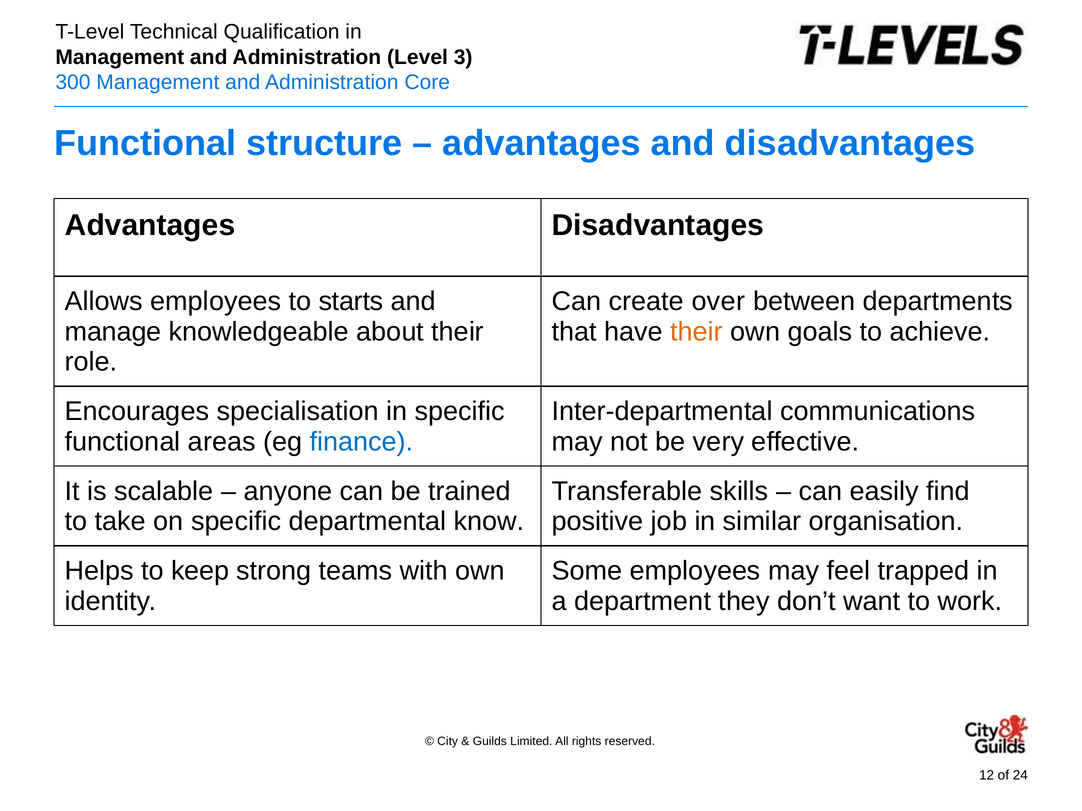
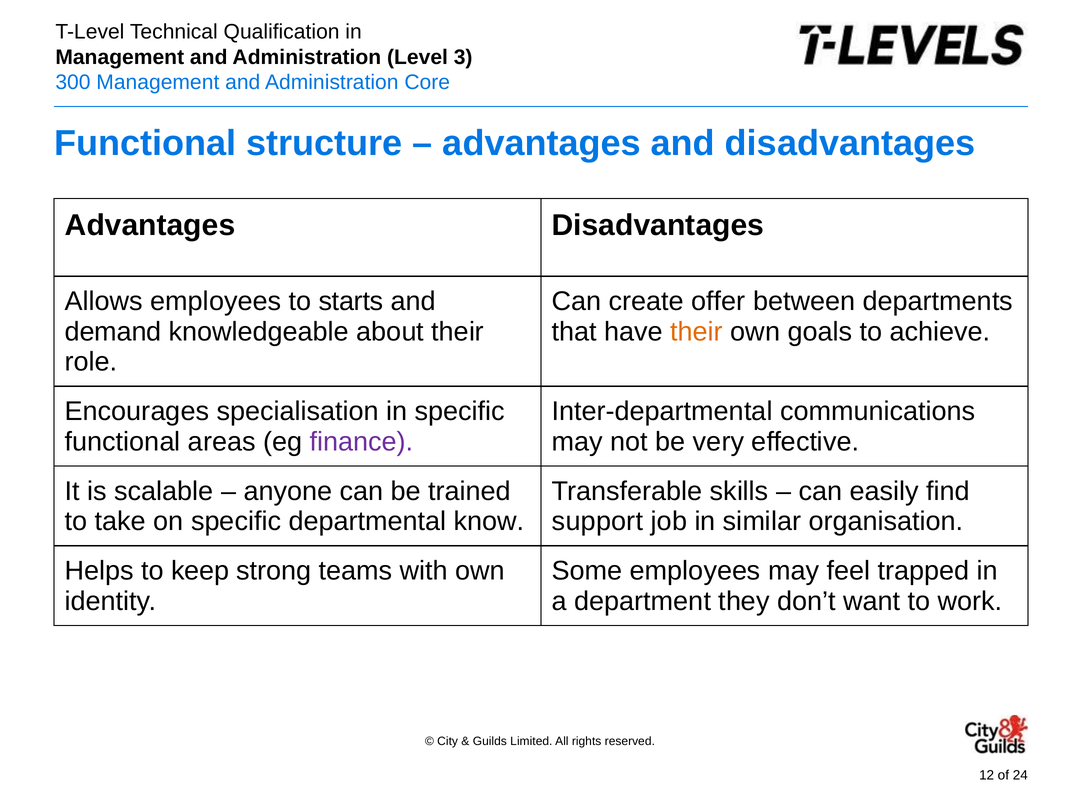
over: over -> offer (718, 302)
manage: manage -> demand (113, 332)
finance colour: blue -> purple (362, 442)
positive: positive -> support (598, 522)
